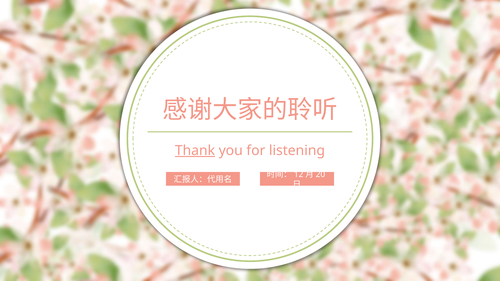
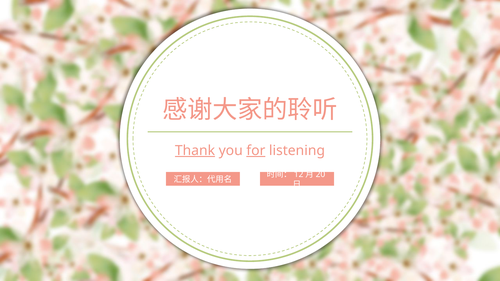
for underline: none -> present (256, 151)
